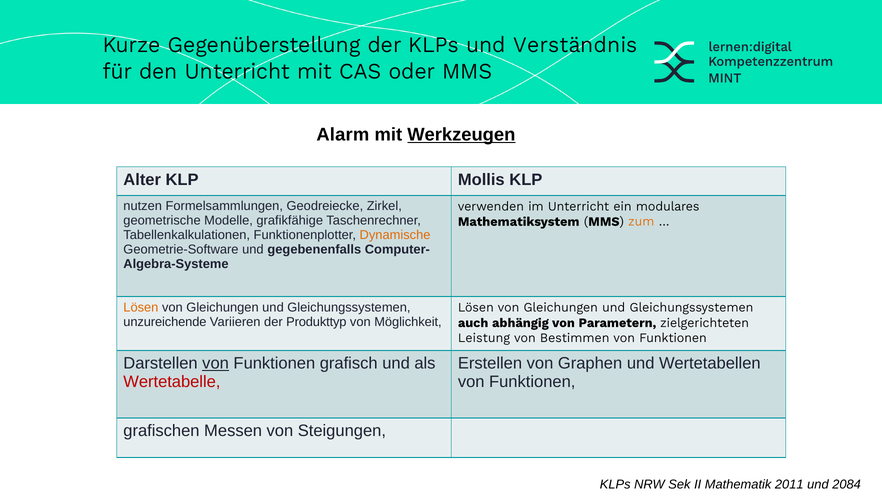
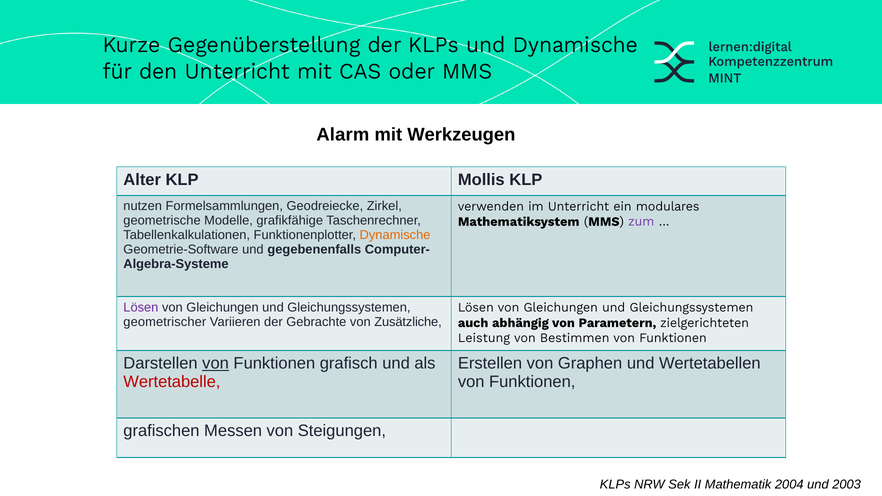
und Verständnis: Verständnis -> Dynamische (576, 45)
Werkzeugen underline: present -> none (461, 135)
zum colour: orange -> purple (641, 222)
Lösen colour: orange -> purple (141, 307)
unzureichende: unzureichende -> geometrischer (165, 322)
Produkttyp: Produkttyp -> Gebrachte (316, 322)
Möglichkeit: Möglichkeit -> Zusätzliche (408, 322)
2011: 2011 -> 2004 (789, 485)
2084: 2084 -> 2003 (847, 485)
